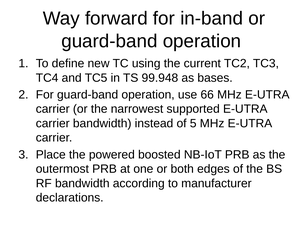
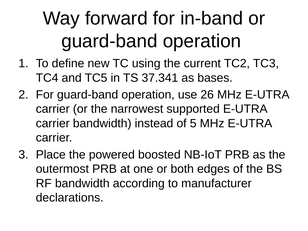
99.948: 99.948 -> 37.341 (160, 78)
66: 66 -> 26 (207, 95)
